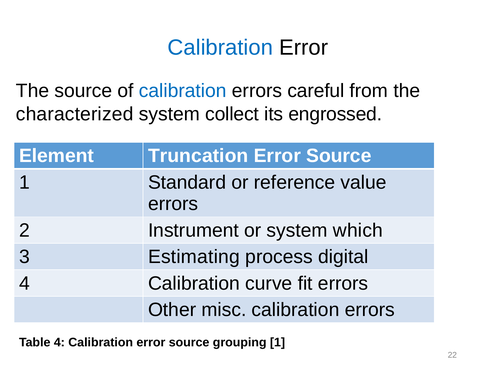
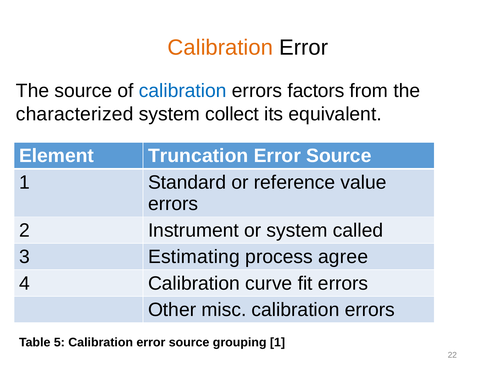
Calibration colour: blue -> orange (220, 47)
careful: careful -> factors (316, 91)
engrossed: engrossed -> equivalent (335, 114)
which: which -> called (358, 230)
digital: digital -> agree (343, 257)
Table 4: 4 -> 5 (59, 342)
